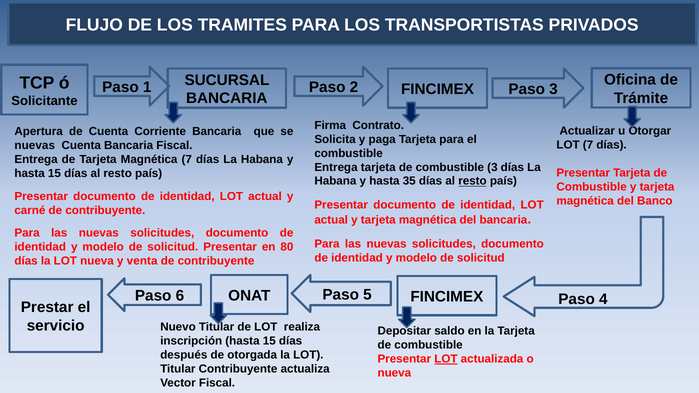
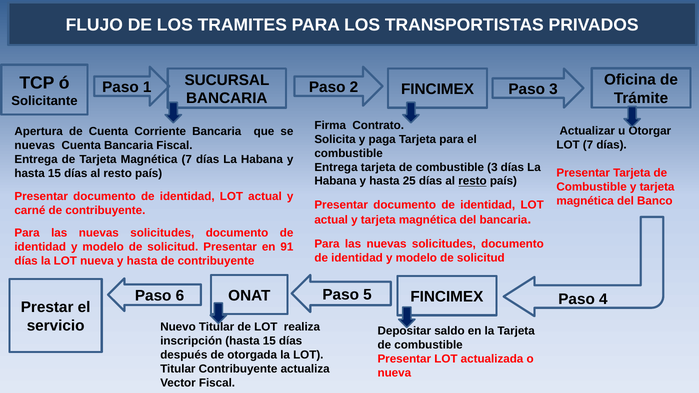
35: 35 -> 25 (409, 181)
80: 80 -> 91 (287, 247)
nueva y venta: venta -> hasta (142, 261)
LOT underline: present -> none (446, 359)
